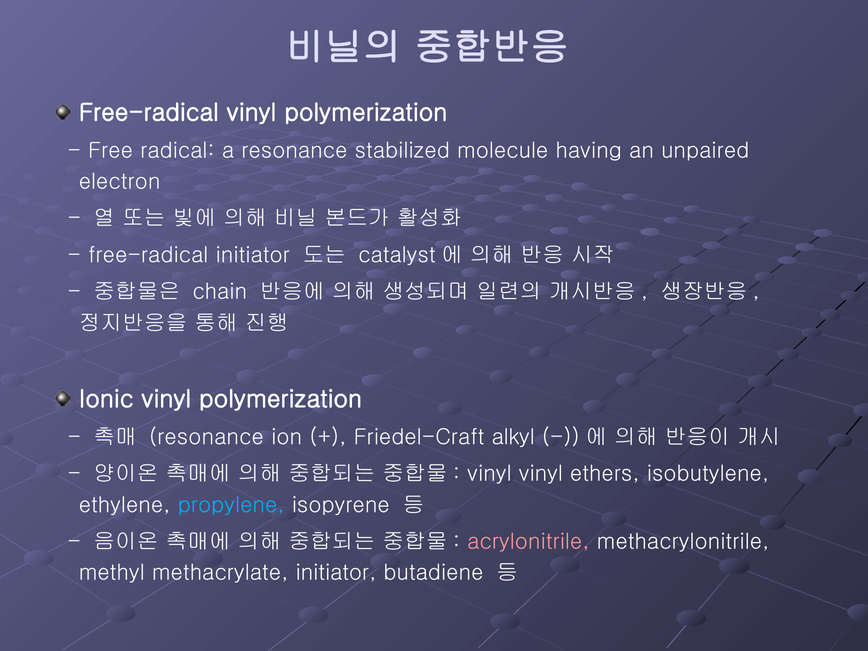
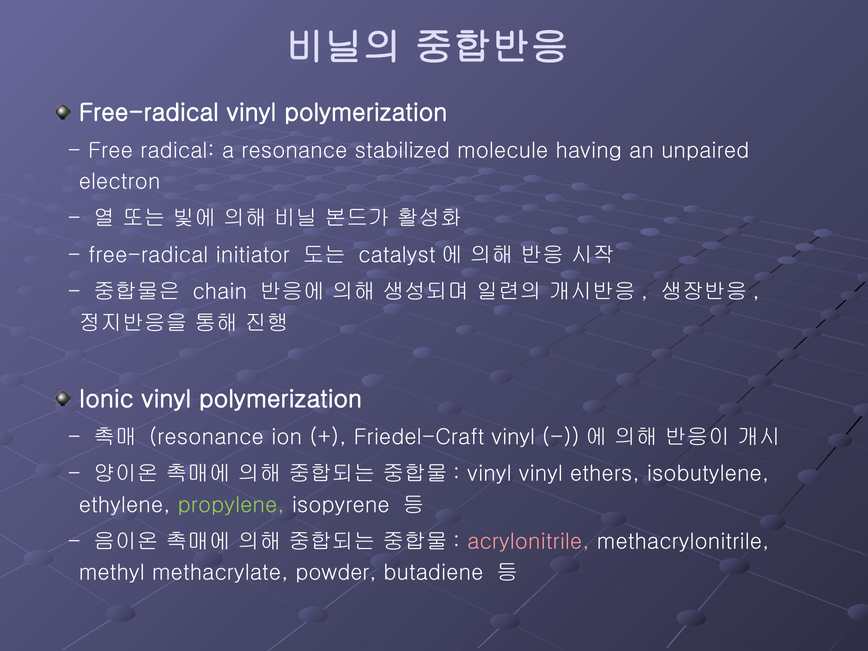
Friedel-Craft alkyl: alkyl -> vinyl (513, 437)
propylene colour: light blue -> light green (231, 505)
methacrylate initiator: initiator -> powder (336, 573)
